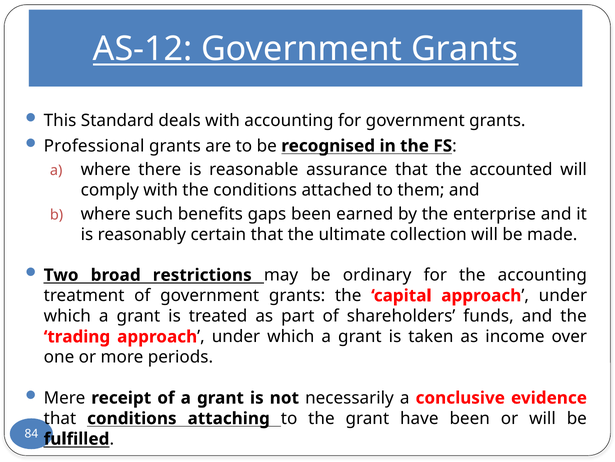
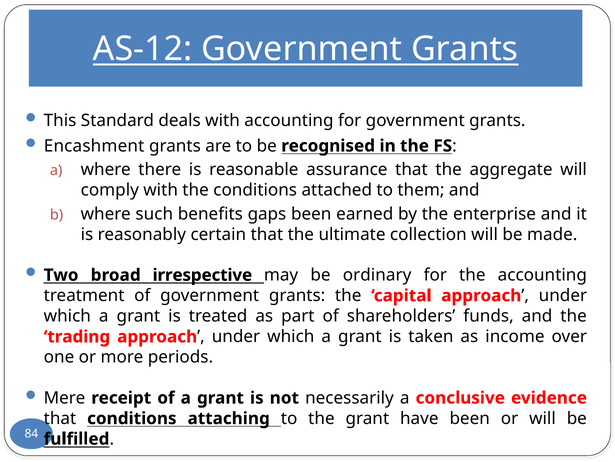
Professional: Professional -> Encashment (94, 146)
accounted: accounted -> aggregate (511, 169)
restrictions: restrictions -> irrespective (202, 275)
